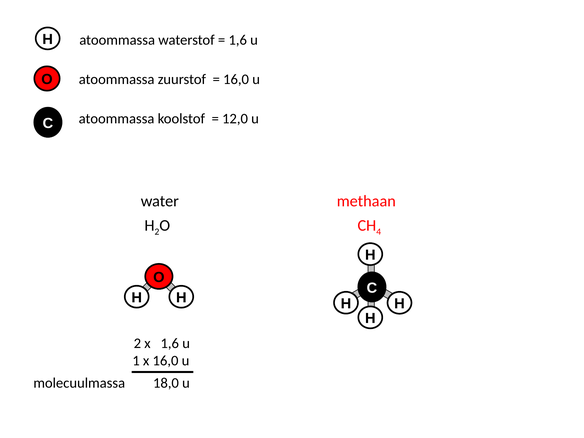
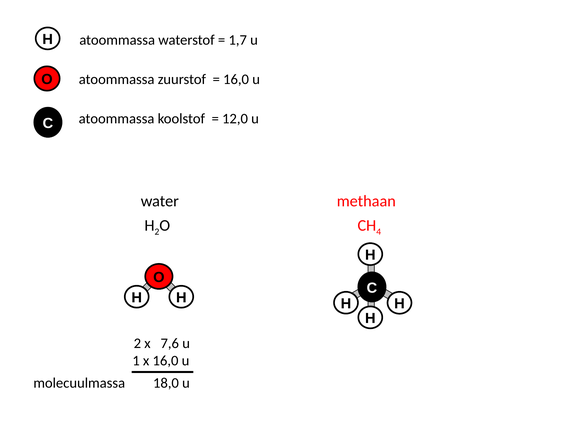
1,6: 1,6 -> 1,7 (238, 40)
x 1,6: 1,6 -> 7,6 (170, 343)
